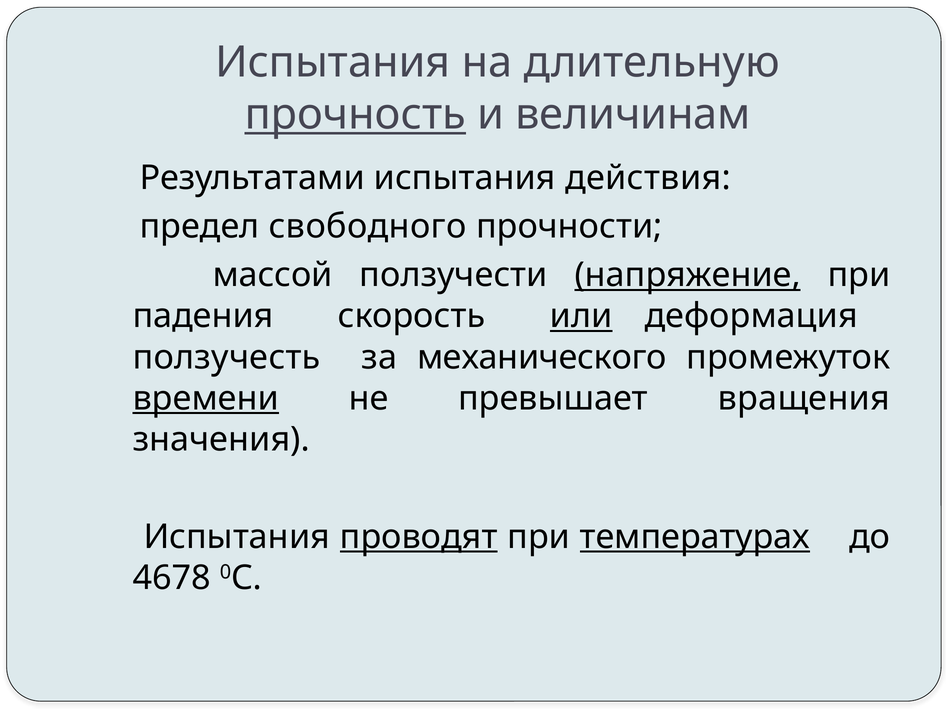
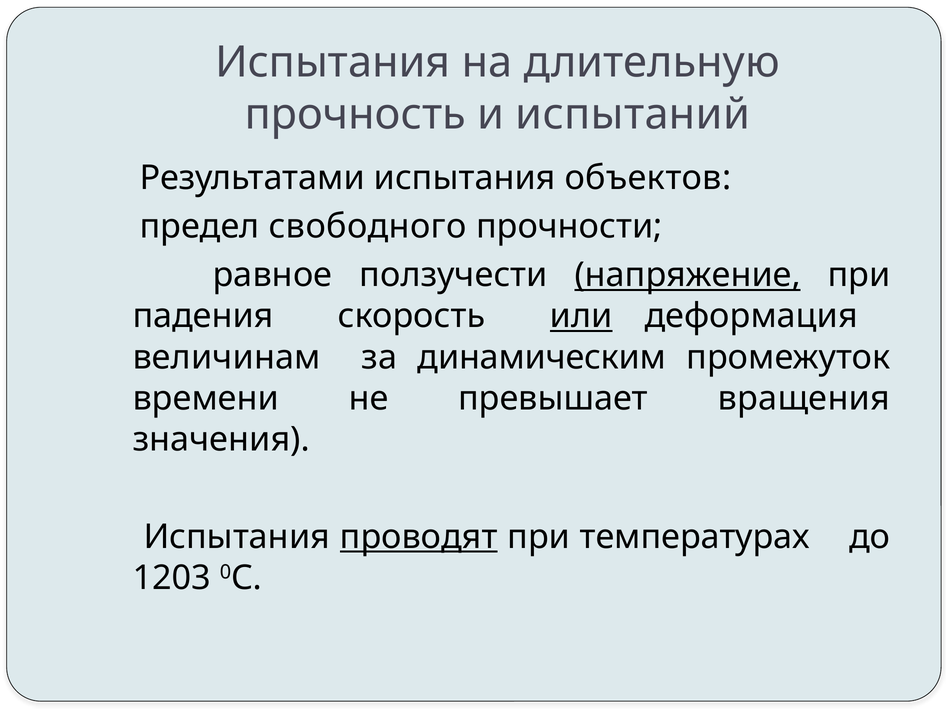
прочность underline: present -> none (355, 114)
величинам: величинам -> испытаний (633, 114)
действия: действия -> объектов (648, 178)
массой: массой -> равное (272, 275)
ползучесть: ползучесть -> величинам (227, 357)
механического: механического -> динамическим (542, 357)
времени underline: present -> none (206, 398)
температурах underline: present -> none (695, 537)
4678: 4678 -> 1203 (172, 578)
